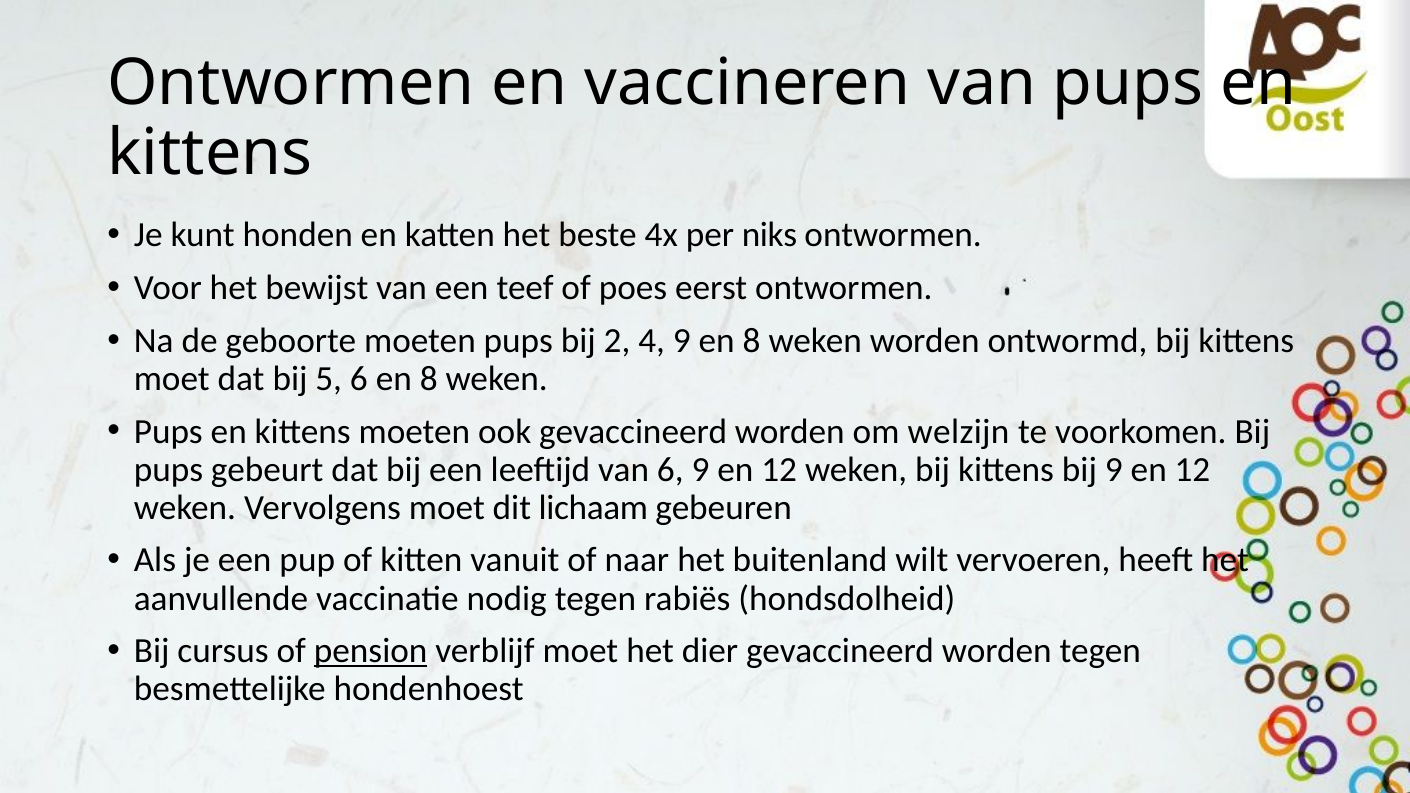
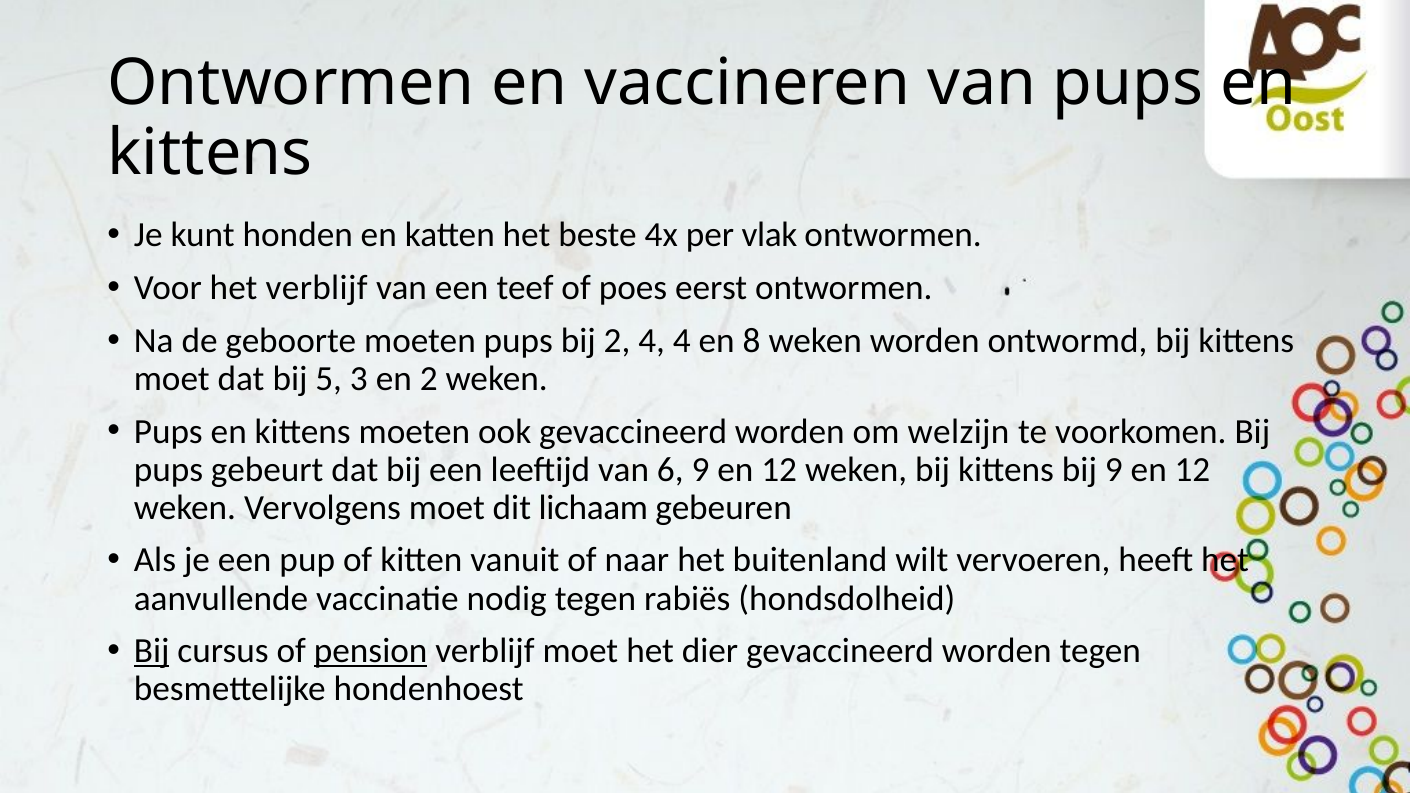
niks: niks -> vlak (769, 235)
het bewijst: bewijst -> verblijf (317, 288)
4 9: 9 -> 4 (682, 341)
5 6: 6 -> 3 (359, 379)
8: 8 -> 2 (429, 379)
Bij underline: none -> present (152, 651)
